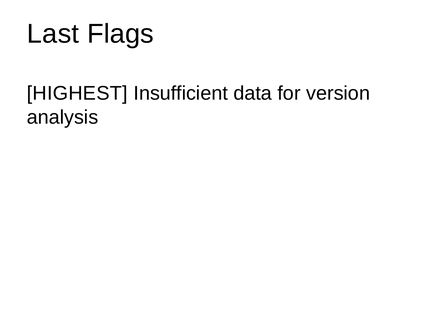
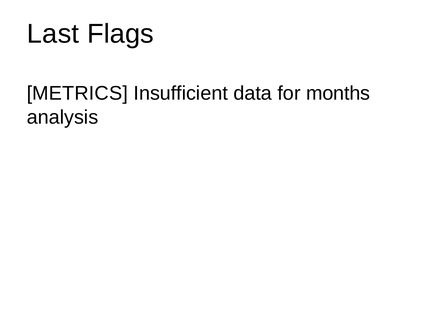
HIGHEST: HIGHEST -> METRICS (77, 94)
version: version -> months (338, 94)
